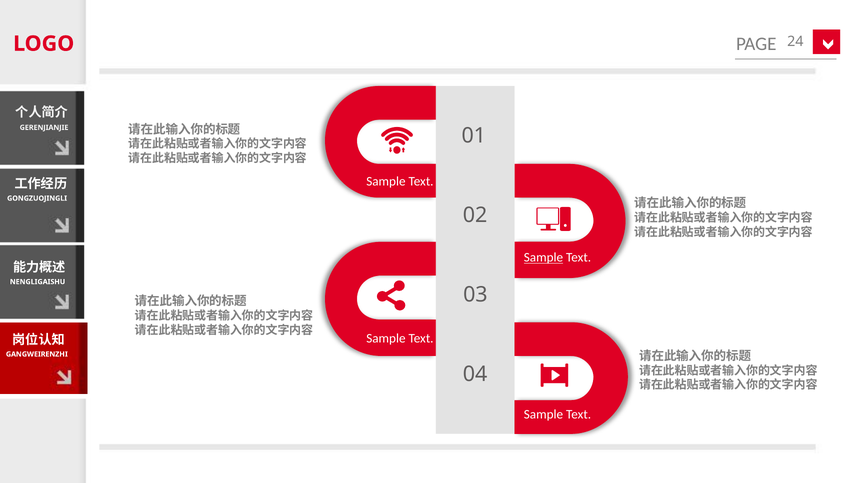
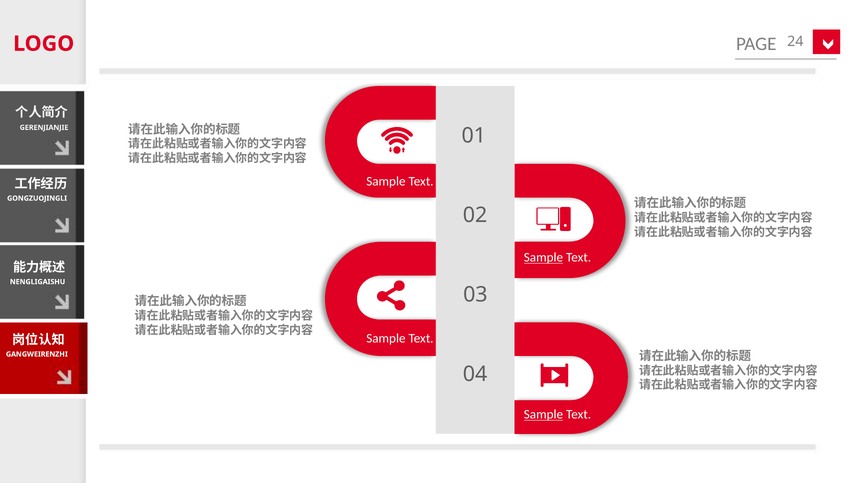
Sample underline: none -> present (543, 415)
